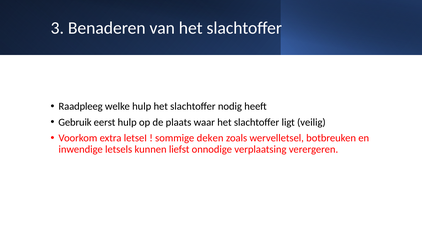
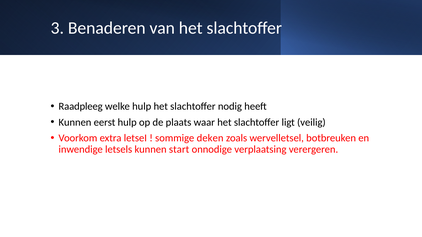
Gebruik: Gebruik -> Kunnen (75, 122)
liefst: liefst -> start (179, 150)
